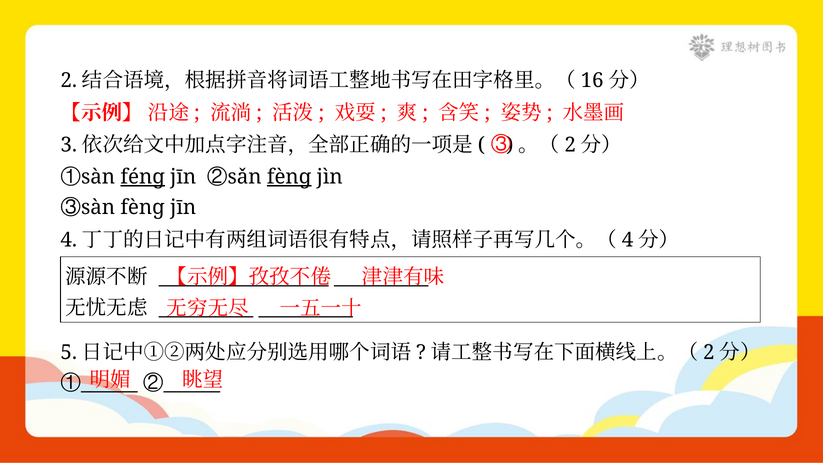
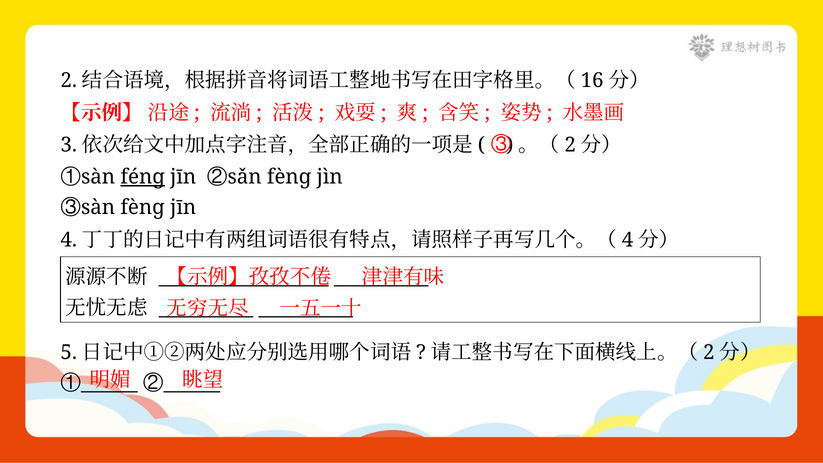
fènɡ underline: present -> none (289, 177)
